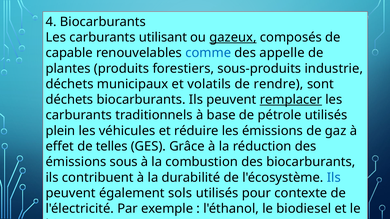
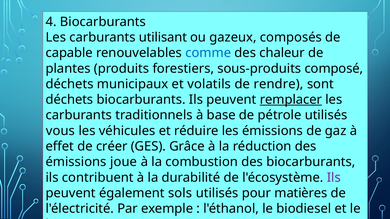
gazeux underline: present -> none (233, 37)
appelle: appelle -> chaleur (282, 53)
industrie: industrie -> composé (334, 69)
plein: plein -> vous (60, 131)
telles: telles -> créer (112, 147)
sous: sous -> joue (124, 162)
Ils colour: blue -> purple (334, 178)
contexte: contexte -> matières (301, 193)
